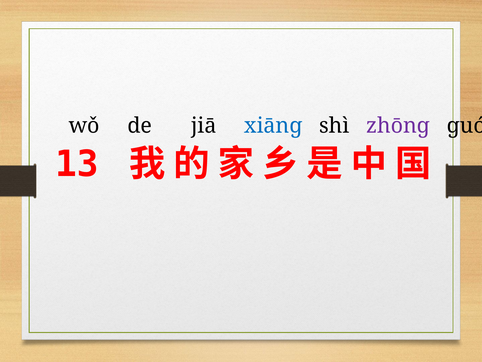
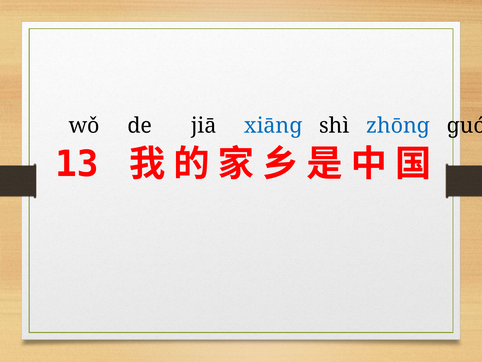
zhōnɡ colour: purple -> blue (398, 125)
